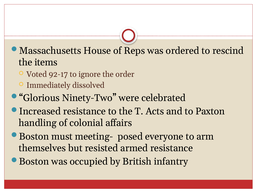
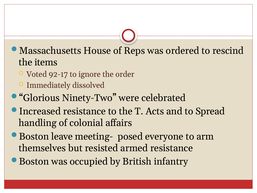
Paxton: Paxton -> Spread (210, 111)
must: must -> leave (62, 136)
